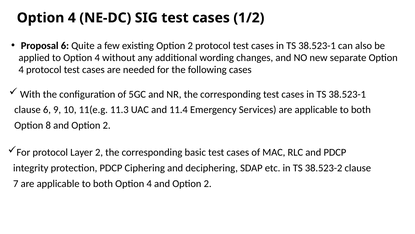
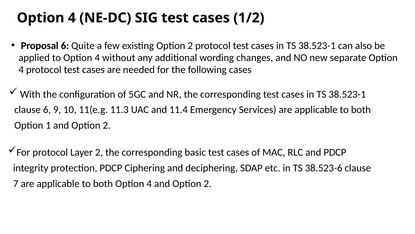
8: 8 -> 1 (48, 125)
38.523-2: 38.523-2 -> 38.523-6 (324, 168)
